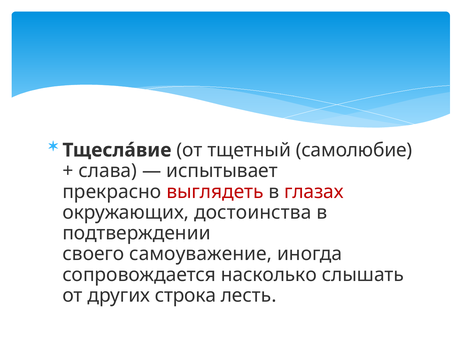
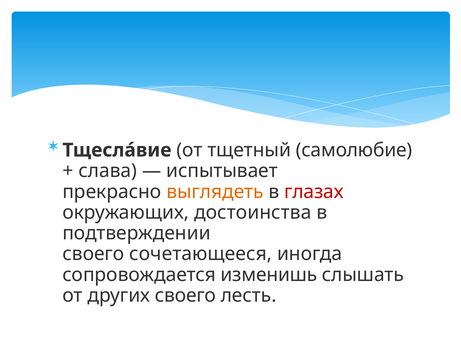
выглядеть colour: red -> orange (215, 192)
самоуважение: самоуважение -> сочетающееся (201, 254)
насколько: насколько -> изменишь (269, 275)
других строка: строка -> своего (185, 295)
